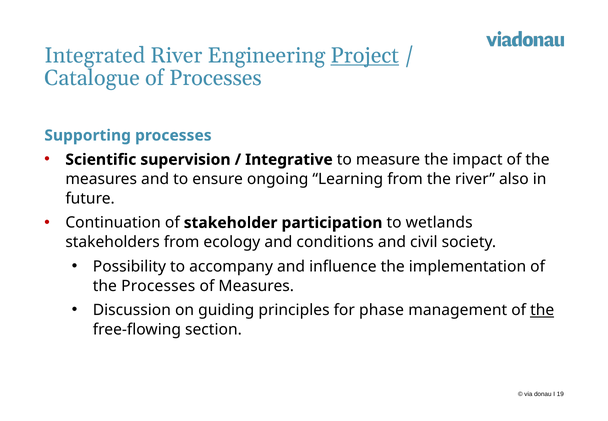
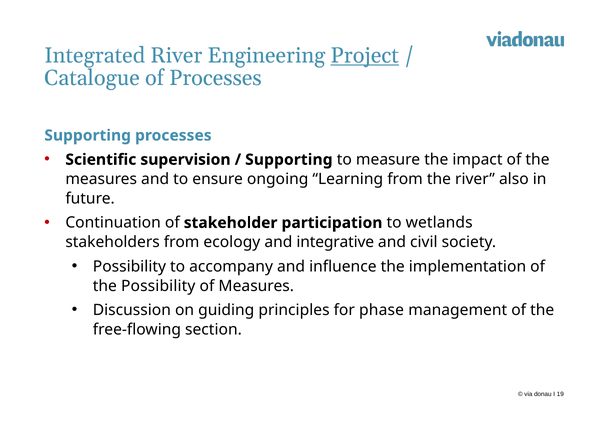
Integrative: Integrative -> Supporting (289, 160)
conditions: conditions -> integrative (335, 242)
the Processes: Processes -> Possibility (158, 286)
the underline: present -> none (542, 310)
